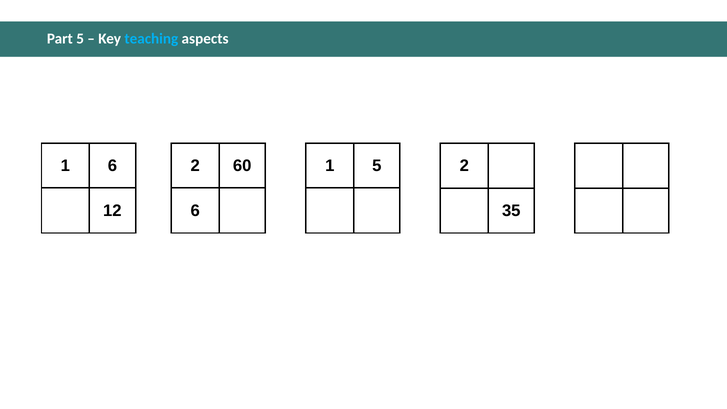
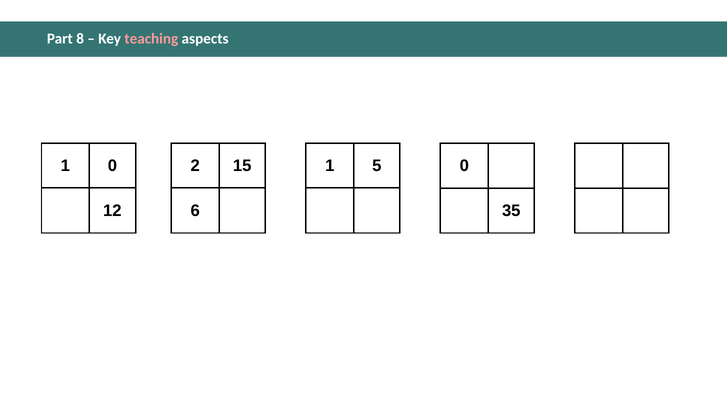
Part 5: 5 -> 8 (80, 39)
teaching colour: light blue -> pink (151, 39)
1 6: 6 -> 0 (112, 166)
60: 60 -> 15 (242, 166)
5 2: 2 -> 0 (464, 166)
